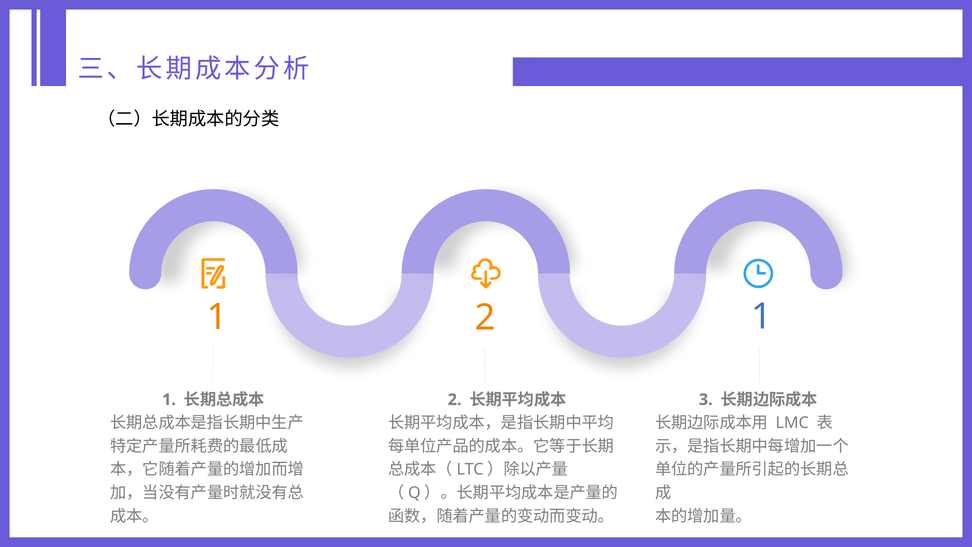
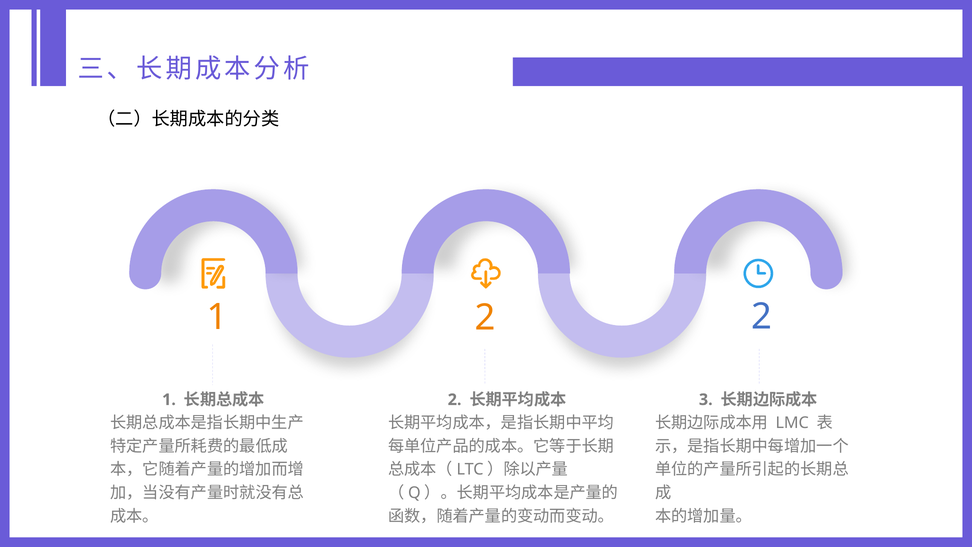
2 1: 1 -> 2 (761, 316)
